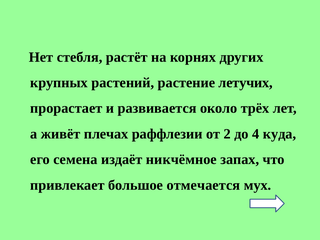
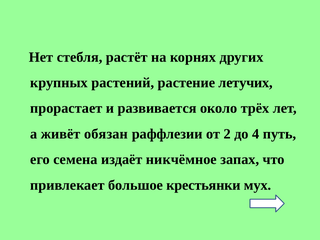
плечах: плечах -> обязан (106, 134)
куда: куда -> путь (280, 134)
отмечается: отмечается -> крестьянки (203, 185)
